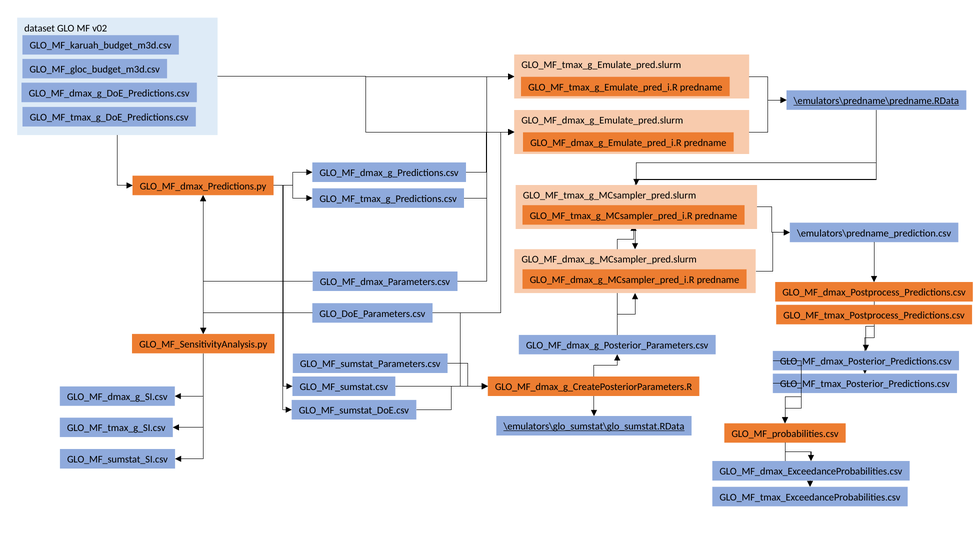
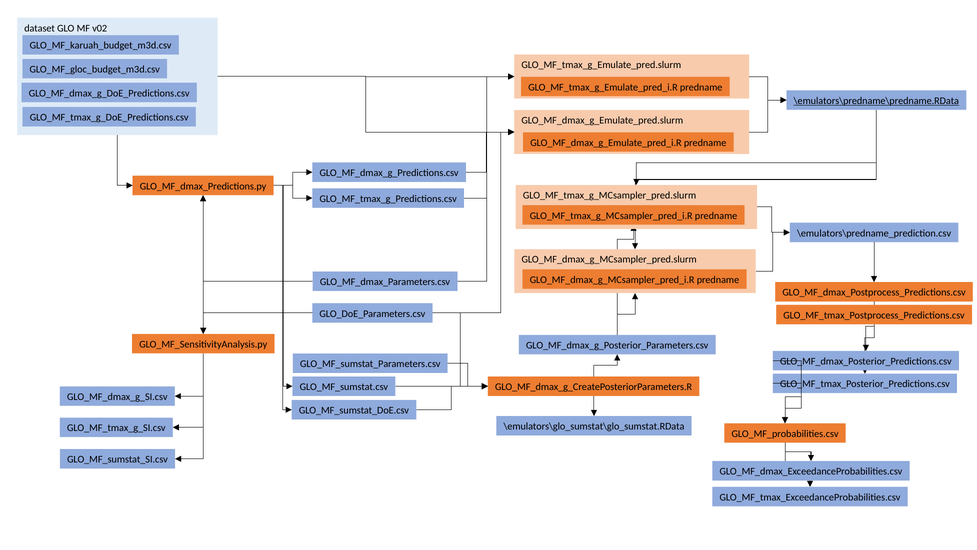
\emulators\glo_sumstat\glo_sumstat.RData underline: present -> none (594, 426)
